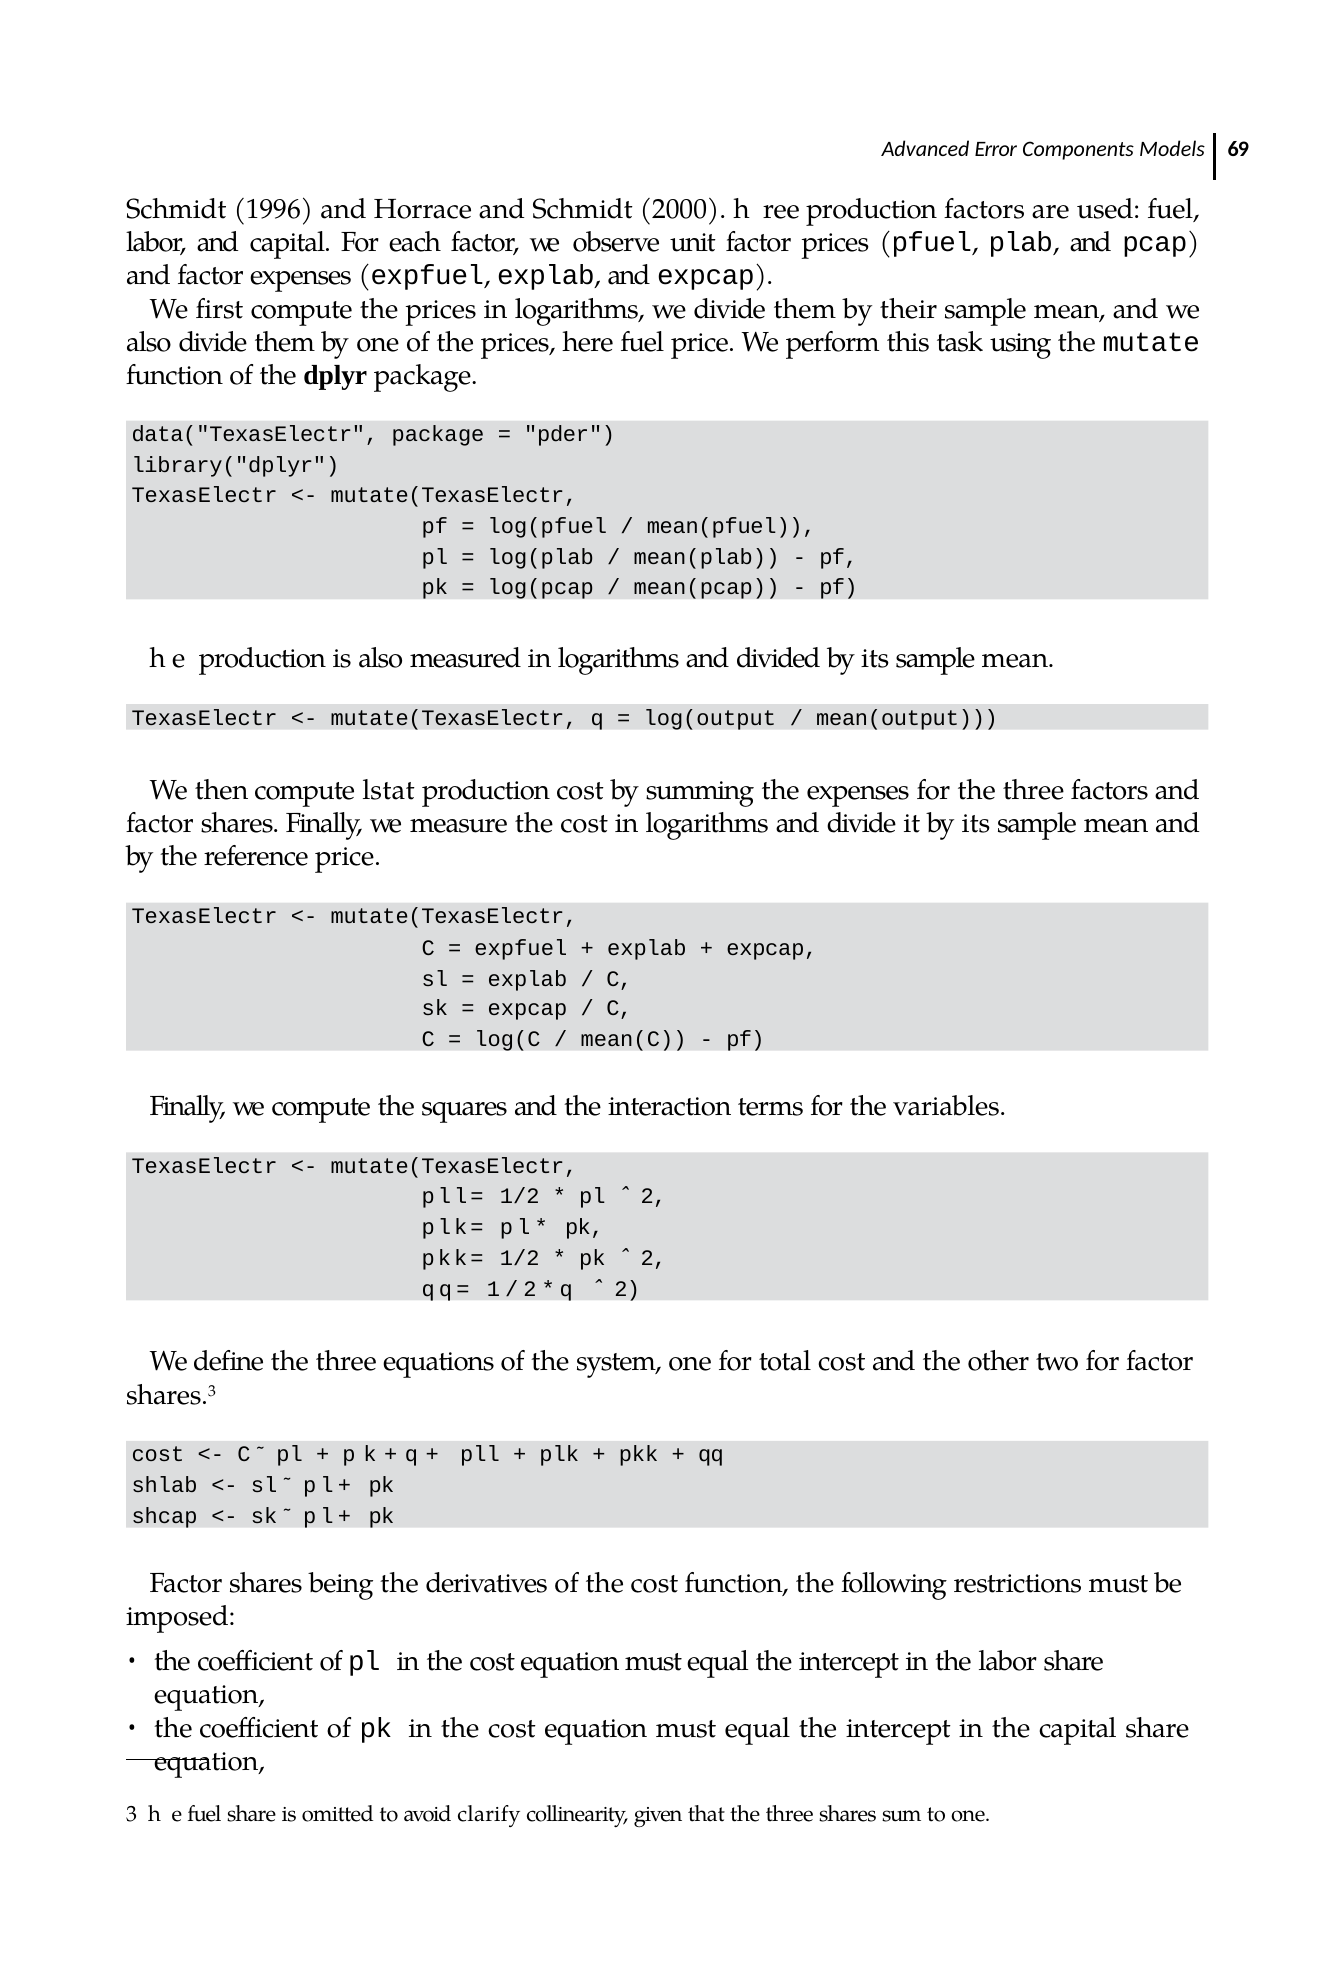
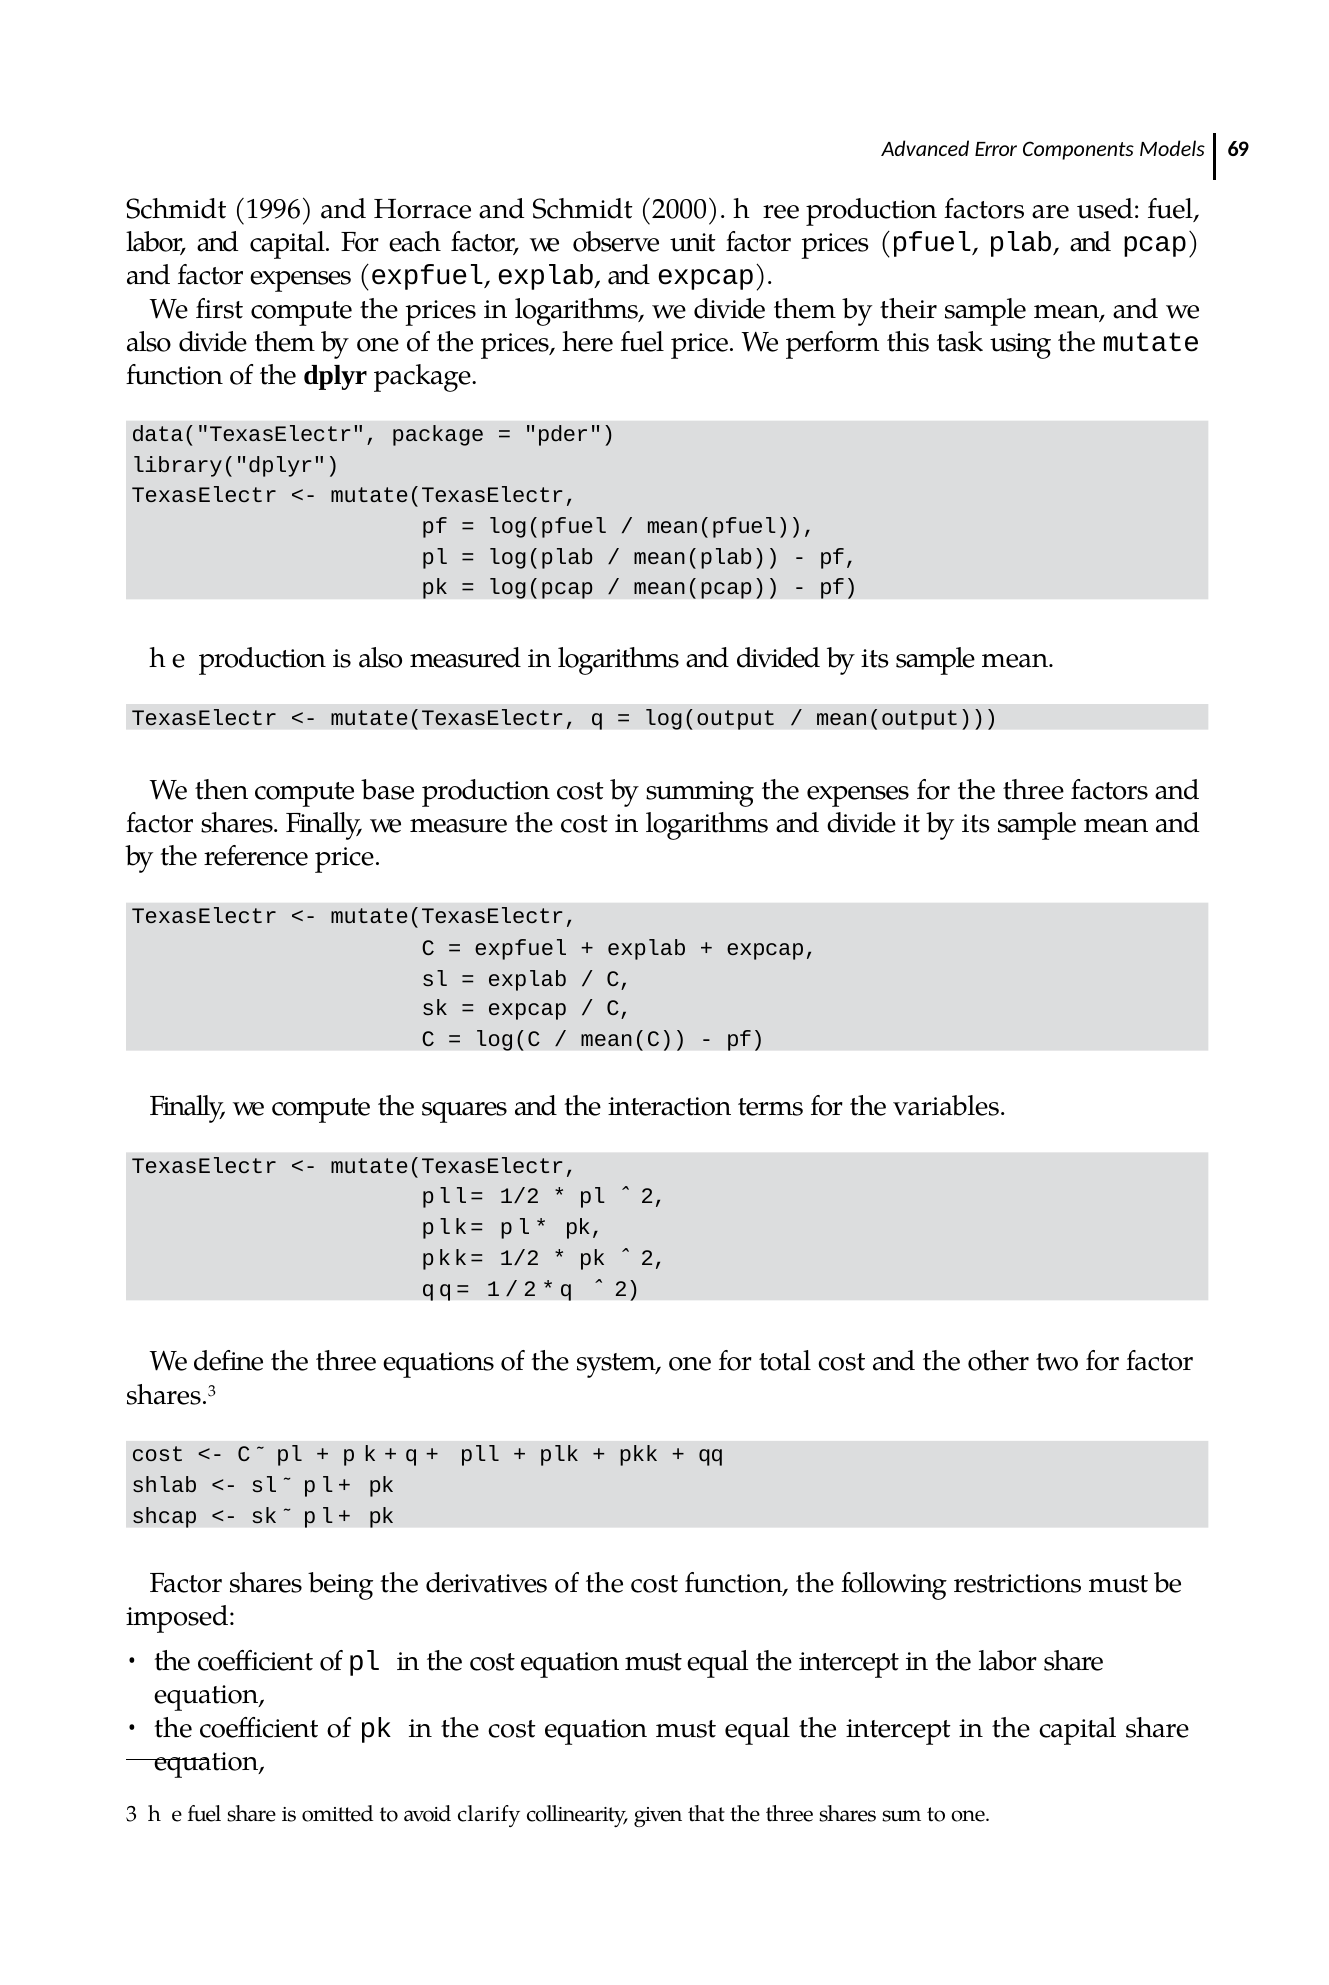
lstat: lstat -> base (389, 791)
